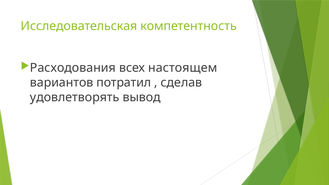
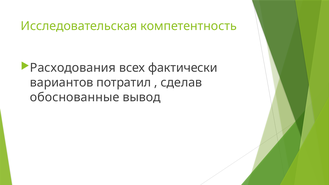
настоящем: настоящем -> фактически (183, 68)
удовлетворять: удовлетворять -> обоснованные (75, 97)
